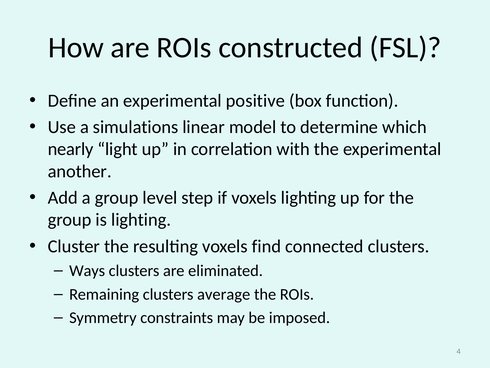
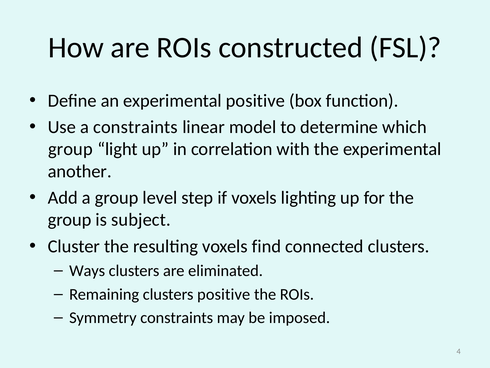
a simulations: simulations -> constraints (136, 127)
nearly: nearly -> group (70, 149)
is lighting: lighting -> subject (141, 220)
clusters average: average -> positive (224, 294)
